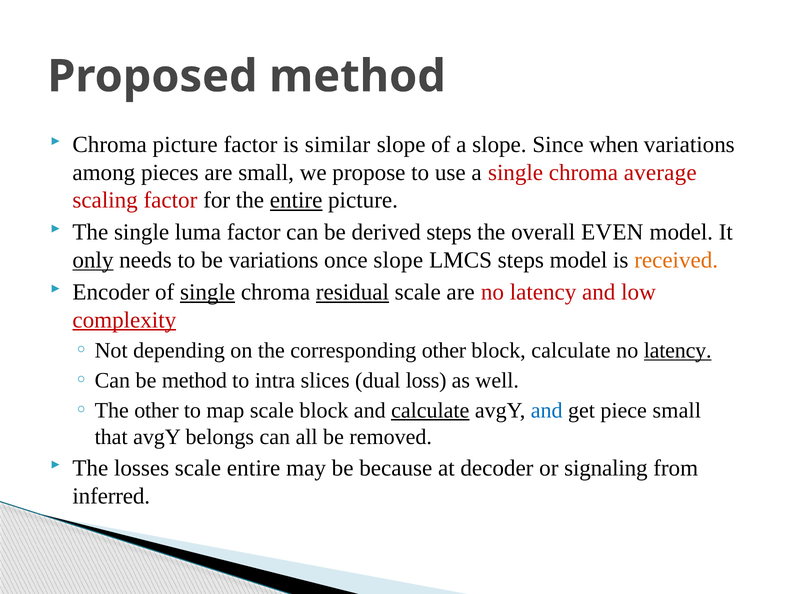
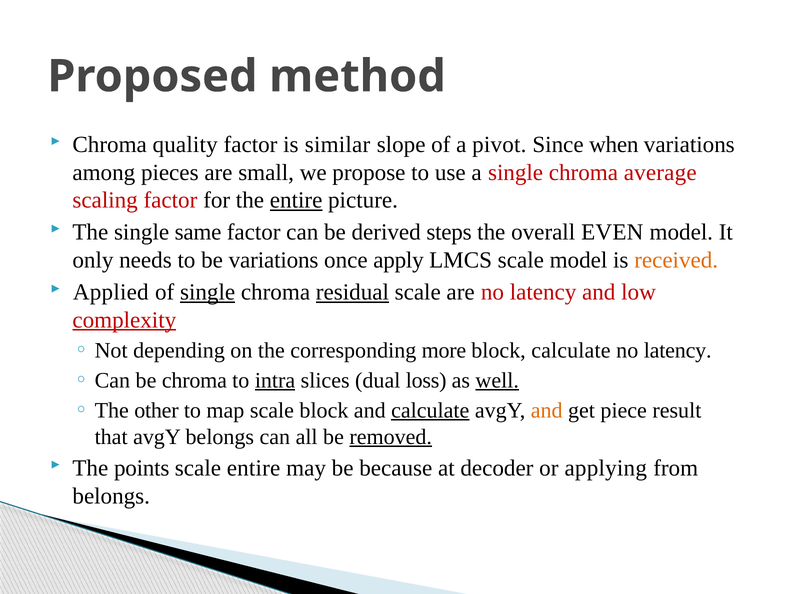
Chroma picture: picture -> quality (185, 145)
a slope: slope -> pivot (499, 145)
luma: luma -> same (198, 232)
only underline: present -> none (93, 260)
once slope: slope -> apply (399, 260)
LMCS steps: steps -> scale (521, 260)
Encoder: Encoder -> Applied (111, 292)
corresponding other: other -> more (444, 350)
latency underline: present -> none (678, 350)
be method: method -> chroma (194, 380)
intra underline: none -> present (275, 380)
well underline: none -> present (497, 380)
and colour: blue -> orange (547, 410)
piece small: small -> result (677, 410)
removed underline: none -> present (391, 437)
losses: losses -> points (142, 468)
signaling: signaling -> applying (606, 468)
inferred: inferred -> belongs (111, 496)
